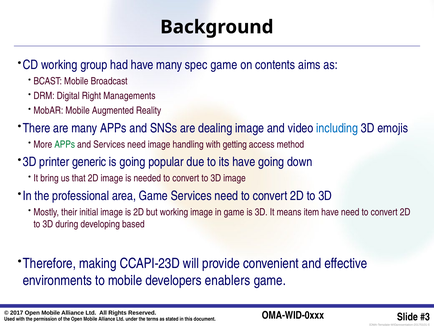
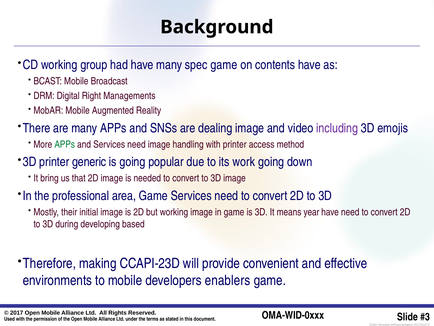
contents aims: aims -> have (309, 65)
including colour: blue -> purple (337, 128)
with getting: getting -> printer (235, 144)
its have: have -> work (244, 162)
item: item -> year (311, 212)
